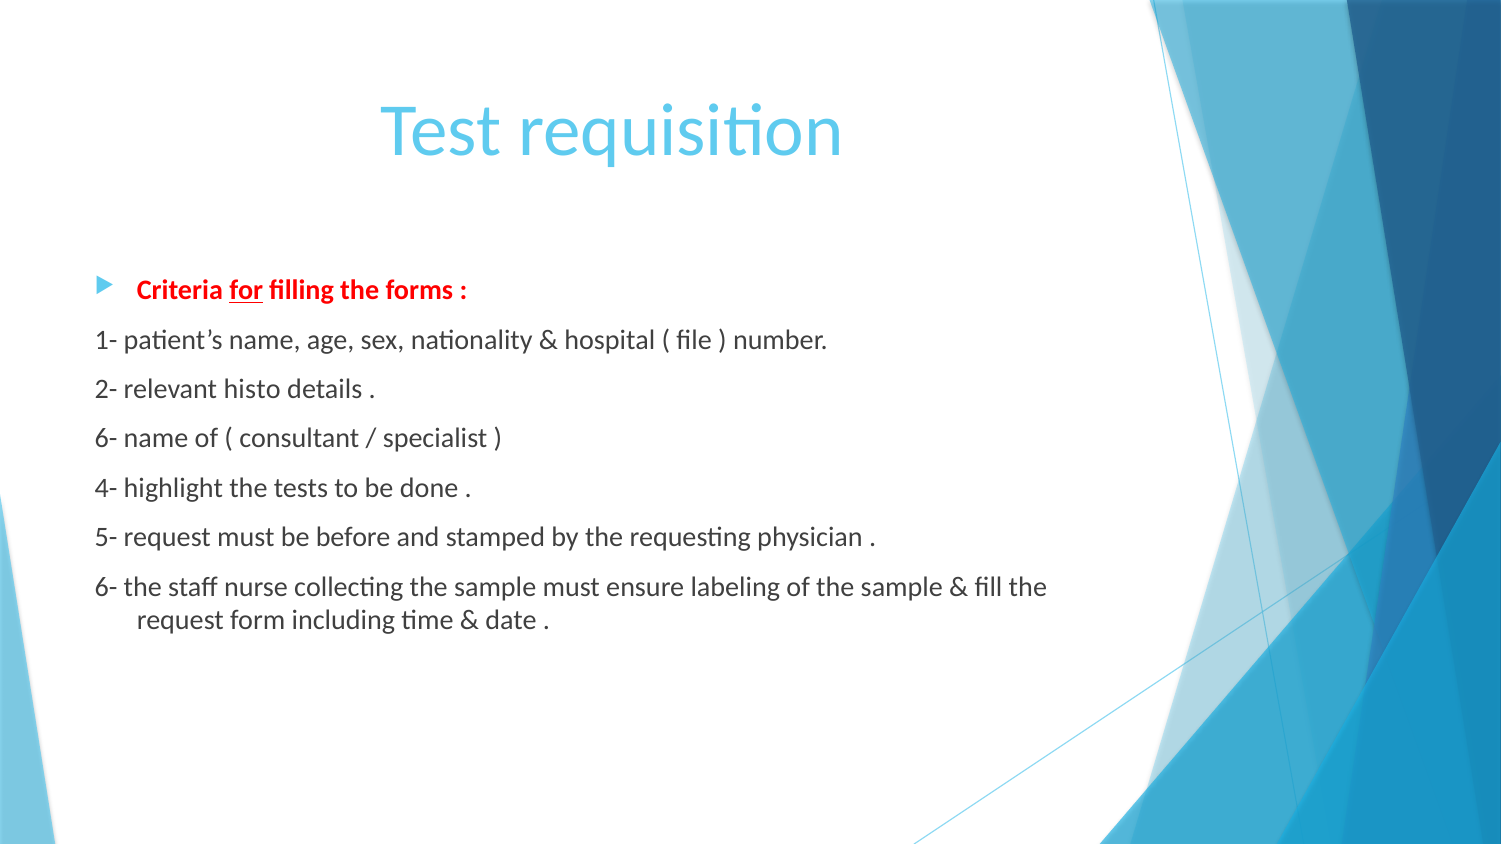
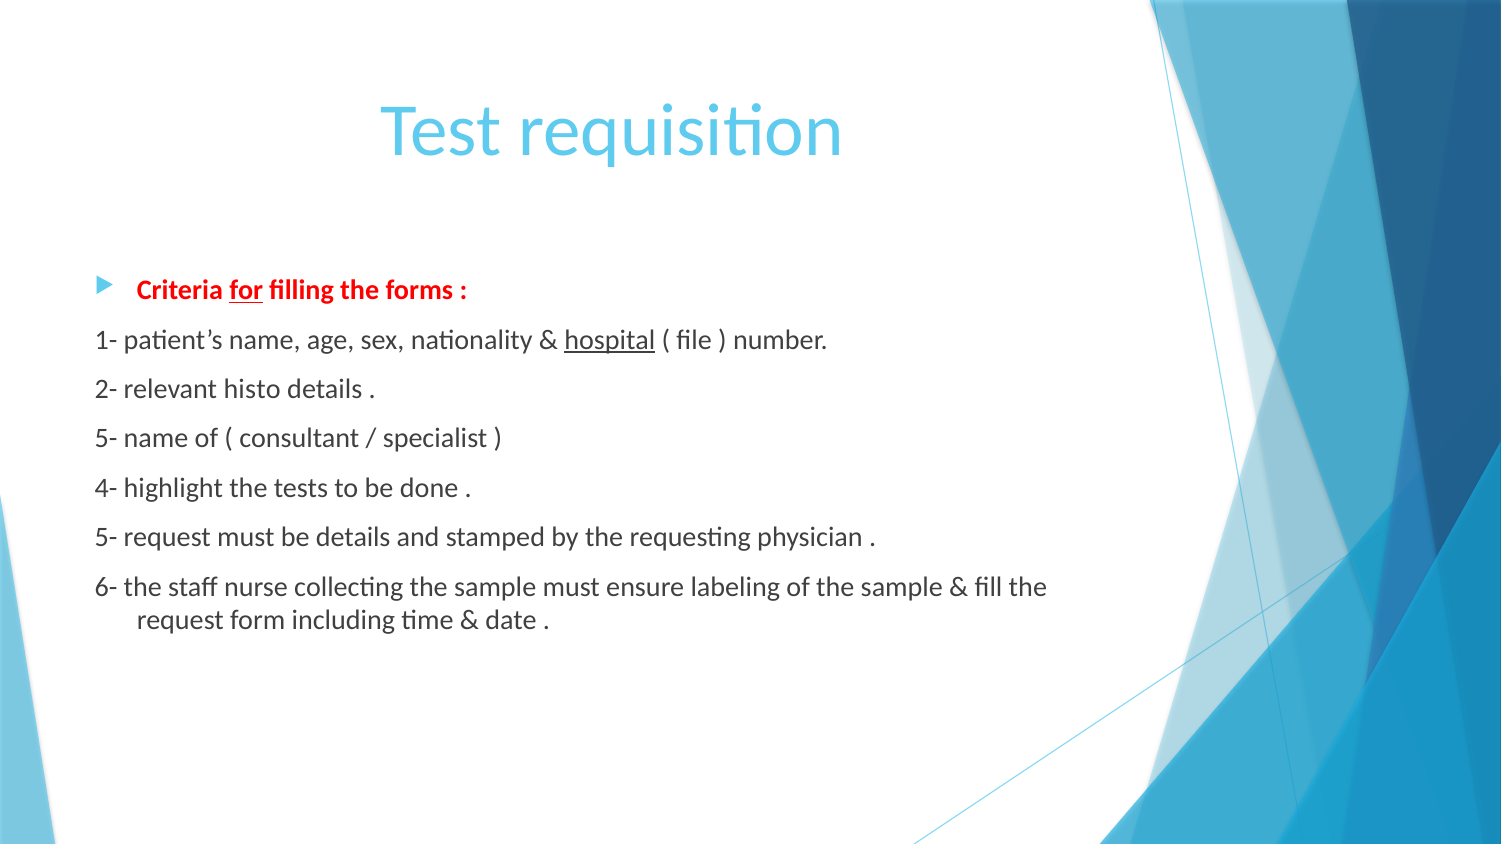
hospital underline: none -> present (610, 340)
6-: 6- -> 5- (106, 439)
be before: before -> details (353, 538)
